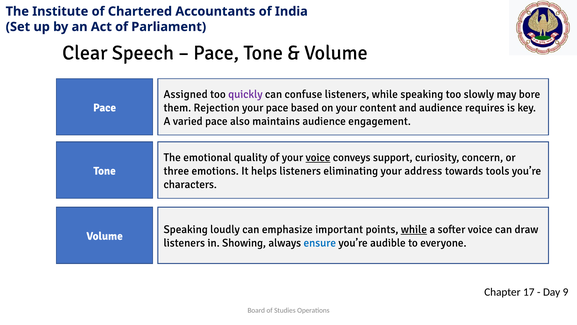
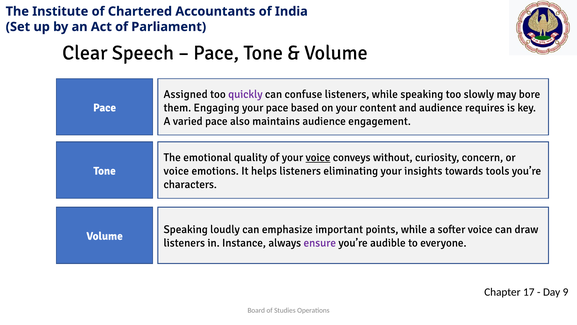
Rejection: Rejection -> Engaging (216, 108)
support: support -> without (393, 157)
three: three -> voice (176, 171)
address: address -> insights (423, 171)
while underline: present -> none (414, 229)
Showing: Showing -> Instance (244, 243)
ensure colour: blue -> purple (320, 243)
